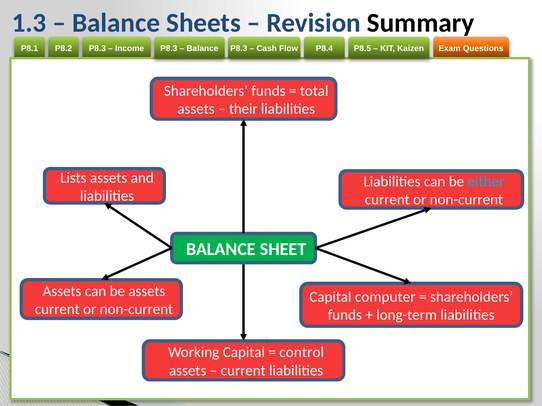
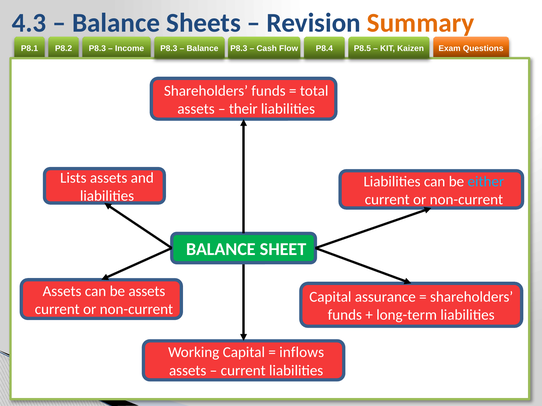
1.3: 1.3 -> 4.3 (29, 23)
Summary colour: black -> orange (421, 23)
computer: computer -> assurance (385, 297)
control: control -> inflows (302, 353)
